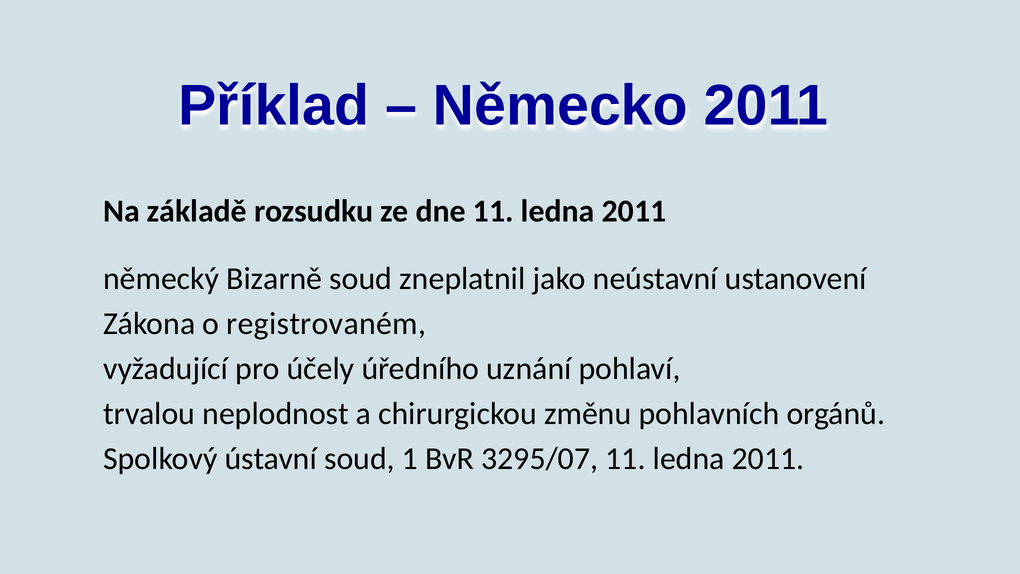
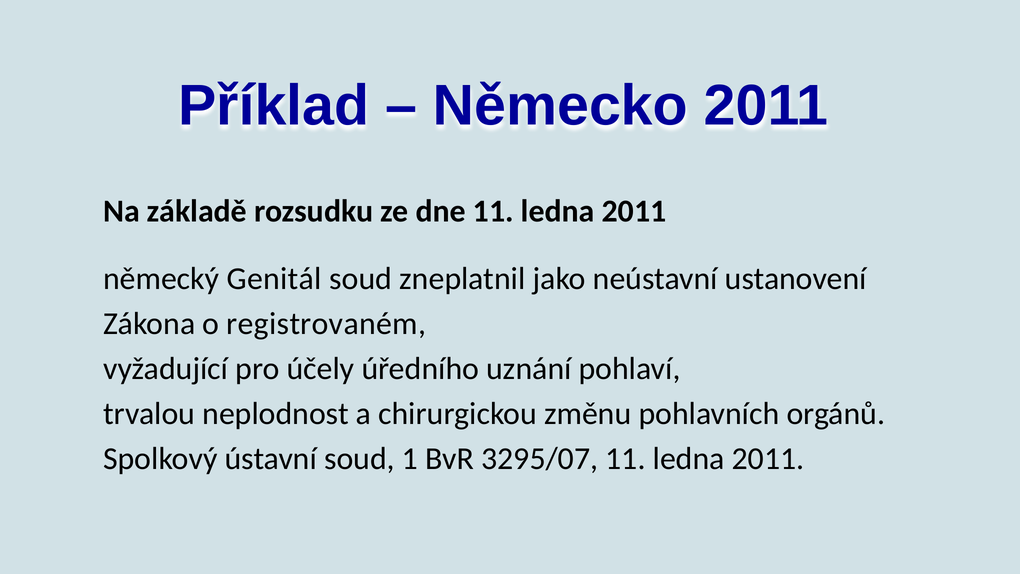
Bizarně: Bizarně -> Genitál (274, 278)
